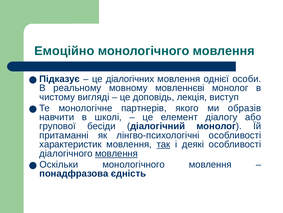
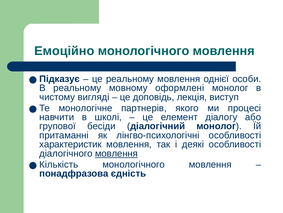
це діалогічних: діалогічних -> реальному (130, 79)
мовленнєві: мовленнєві -> оформлені (180, 88)
образів: образів -> процесі (245, 108)
так underline: present -> none (163, 144)
Оскільки: Оскільки -> Кількість (59, 164)
